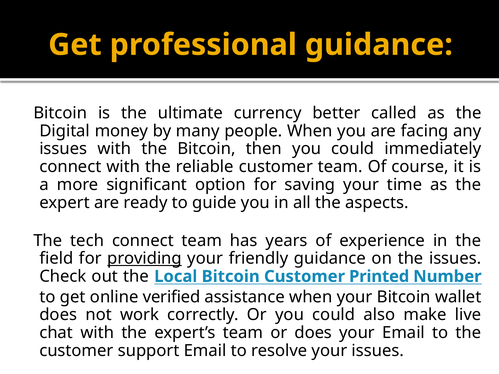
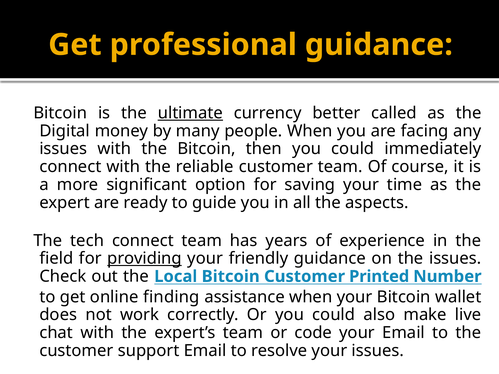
ultimate underline: none -> present (190, 113)
verified: verified -> finding (171, 297)
or does: does -> code (313, 333)
